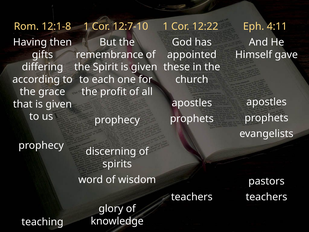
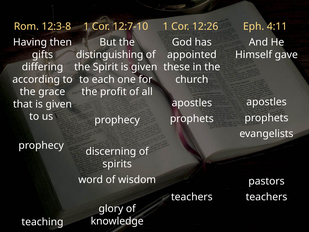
12:1-8: 12:1-8 -> 12:3-8 (56, 26)
12:22: 12:22 -> 12:26 (205, 26)
remembrance: remembrance -> distinguishing (110, 55)
